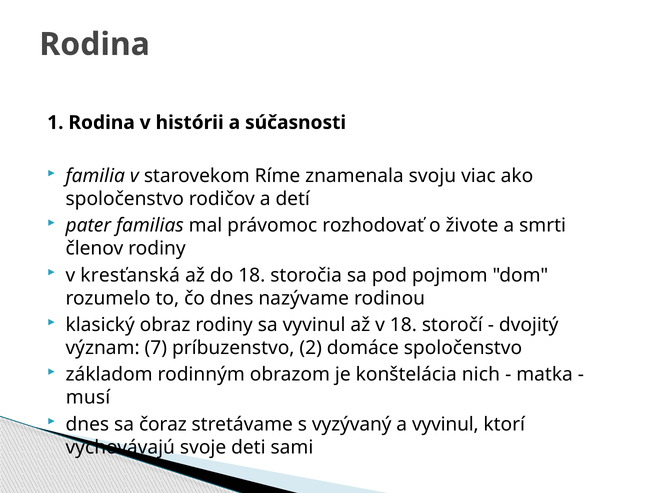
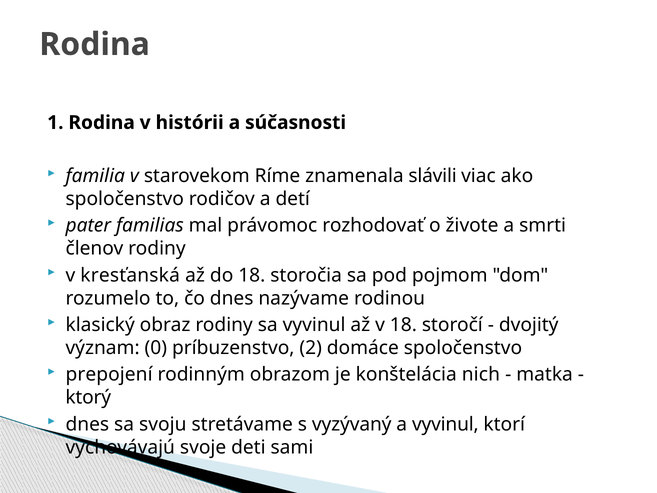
svoju: svoju -> slávili (433, 176)
7: 7 -> 0 (156, 348)
základom: základom -> prepojení (109, 374)
musí: musí -> ktorý (88, 397)
čoraz: čoraz -> svoju (163, 424)
